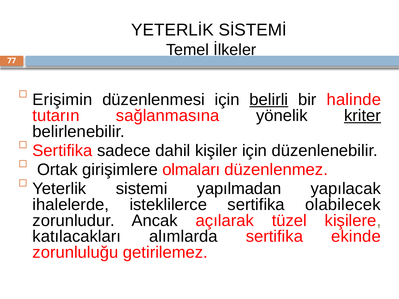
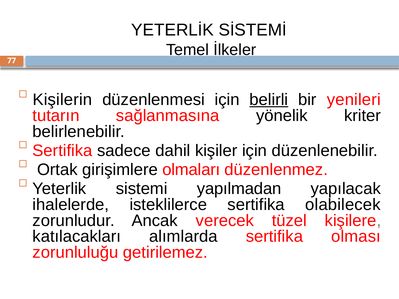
Erişimin: Erişimin -> Kişilerin (62, 100)
halinde: halinde -> yenileri (354, 100)
kriter underline: present -> none (363, 116)
açılarak: açılarak -> verecek (225, 221)
ekinde: ekinde -> olması (356, 237)
